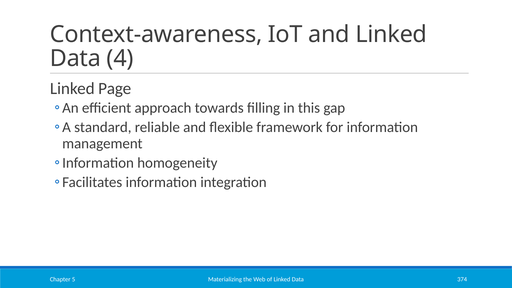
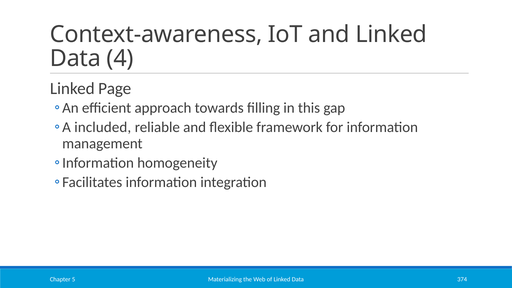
standard: standard -> included (103, 127)
